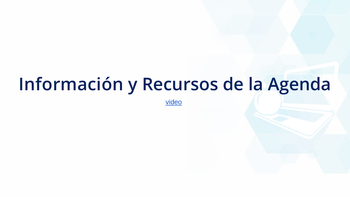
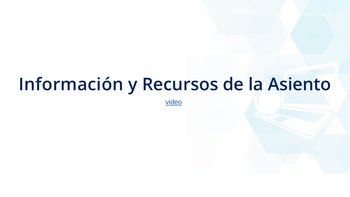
Agenda: Agenda -> Asiento (299, 84)
